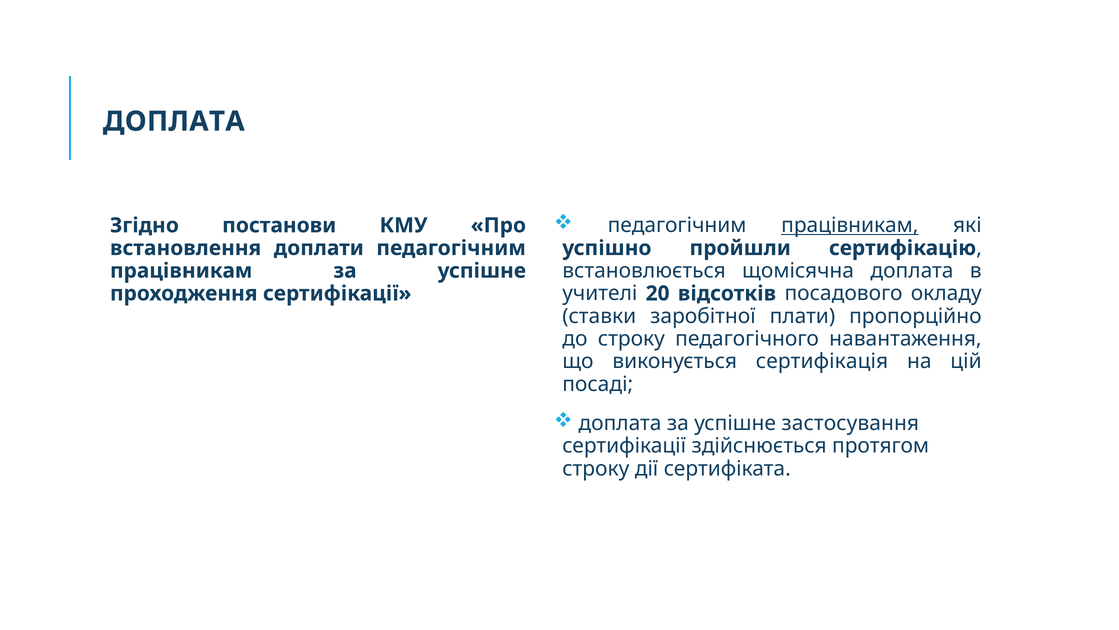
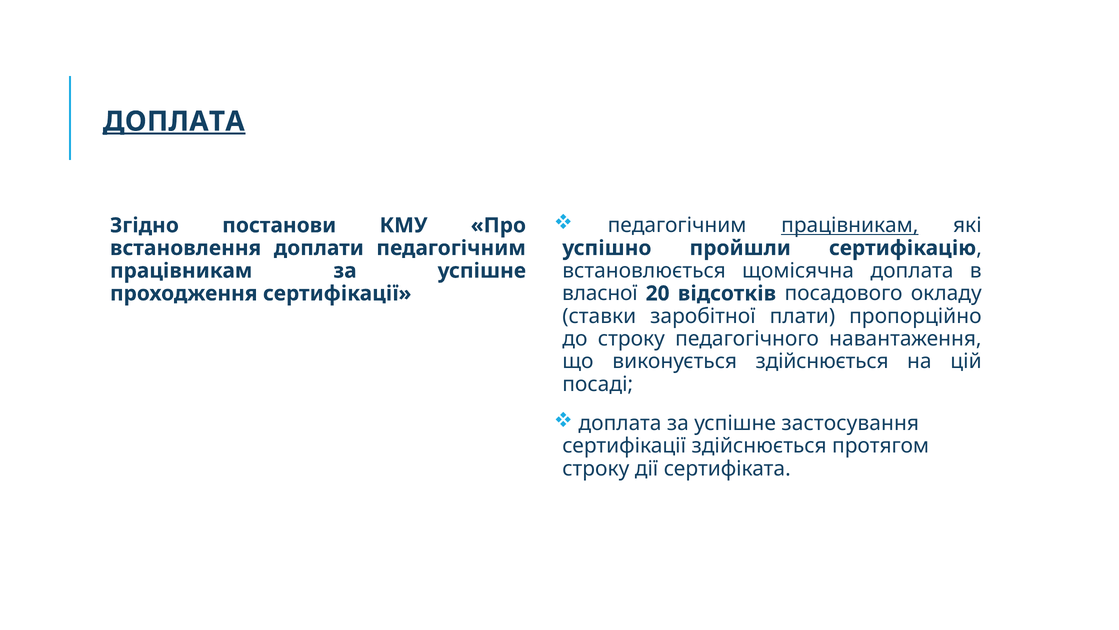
ДОПЛАТА underline: none -> present (174, 121)
учителі: учителі -> власної (600, 293)
виконується сертифікація: сертифікація -> здійснюється (822, 361)
